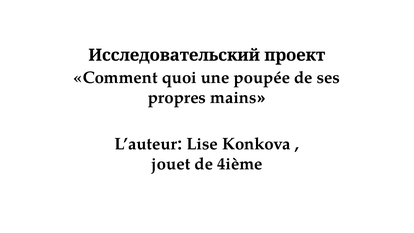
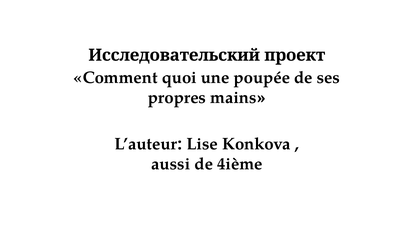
jouet: jouet -> aussi (171, 164)
